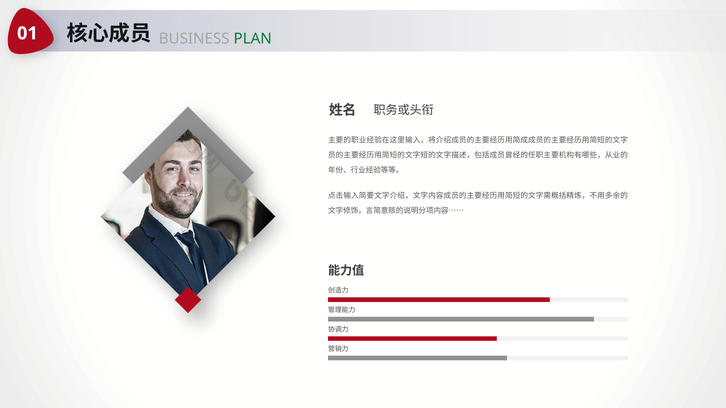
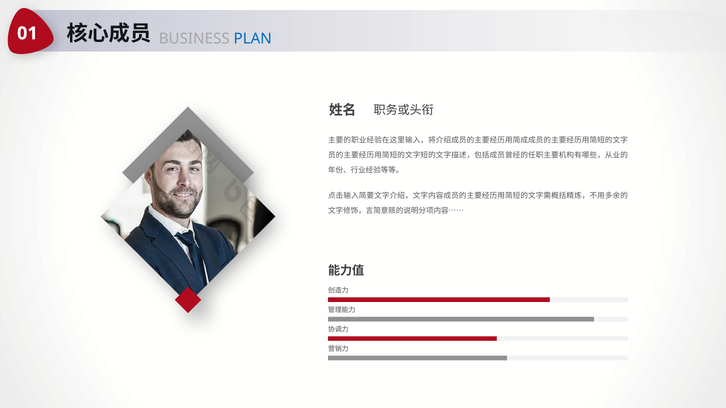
PLAN colour: green -> blue (253, 39)
